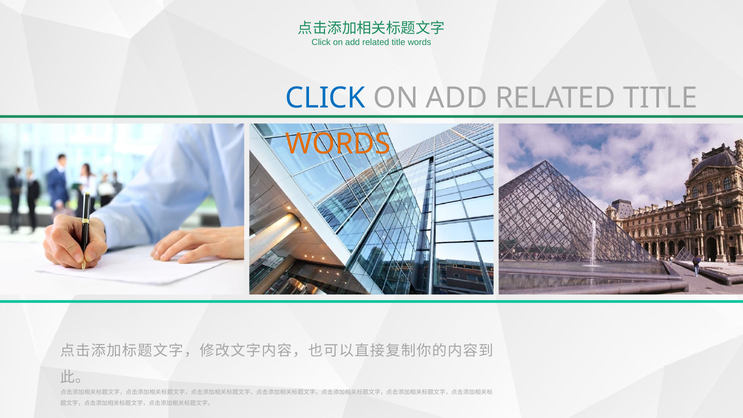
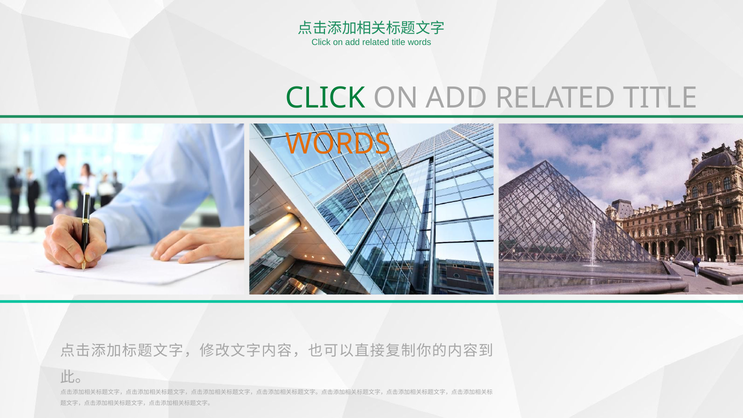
CLICK colour: blue -> green (325, 98)
